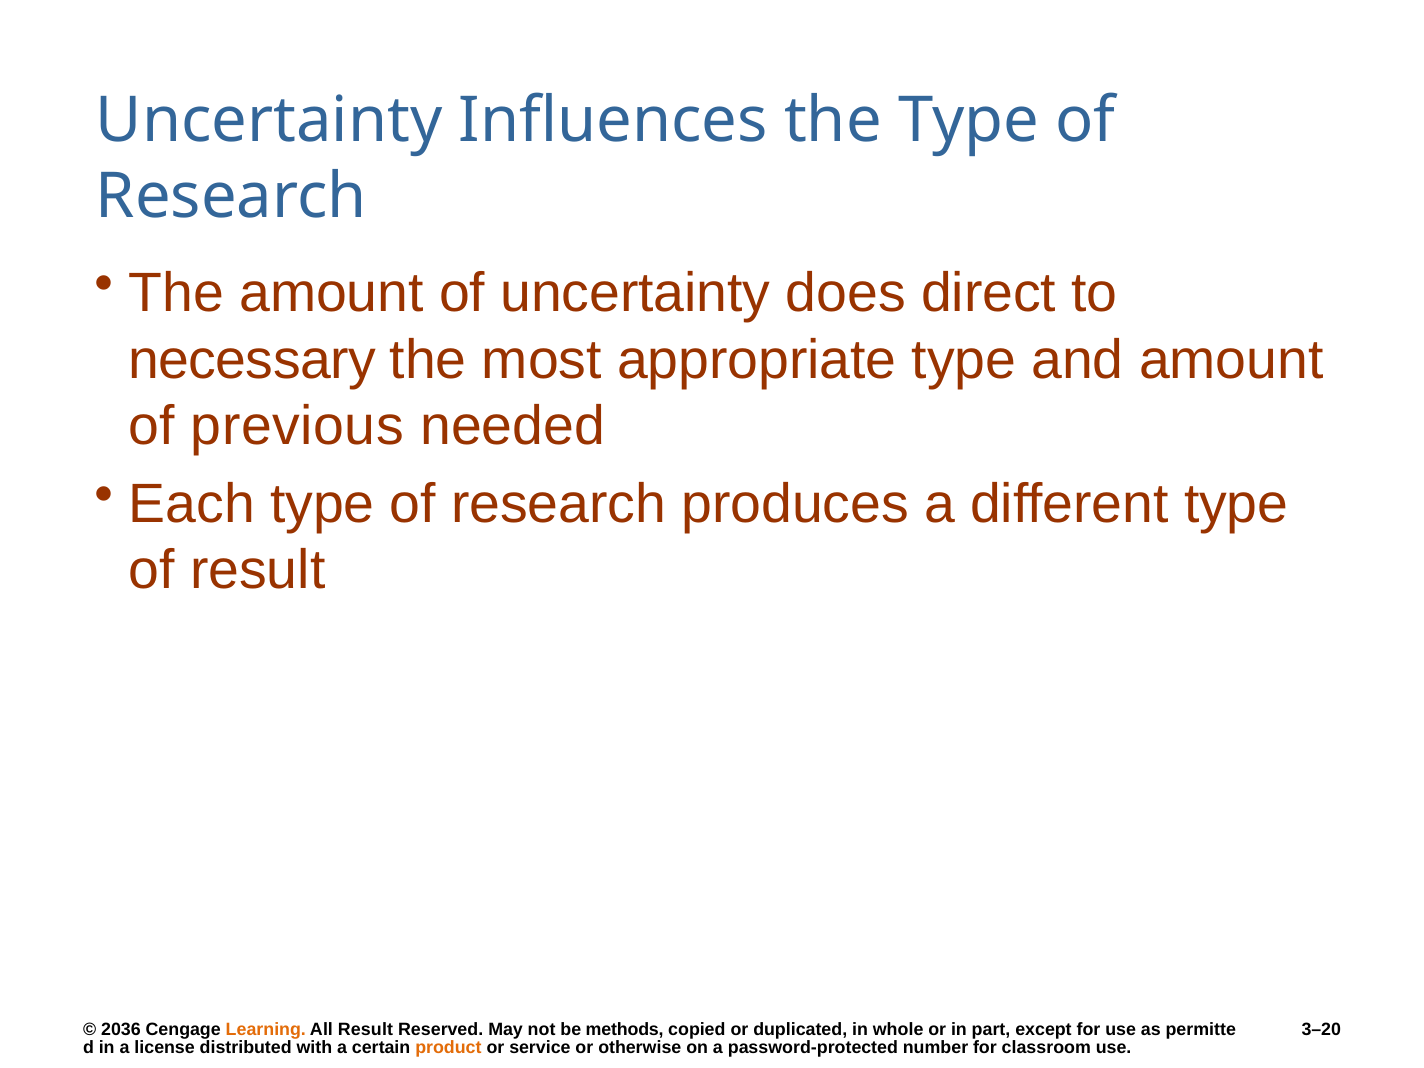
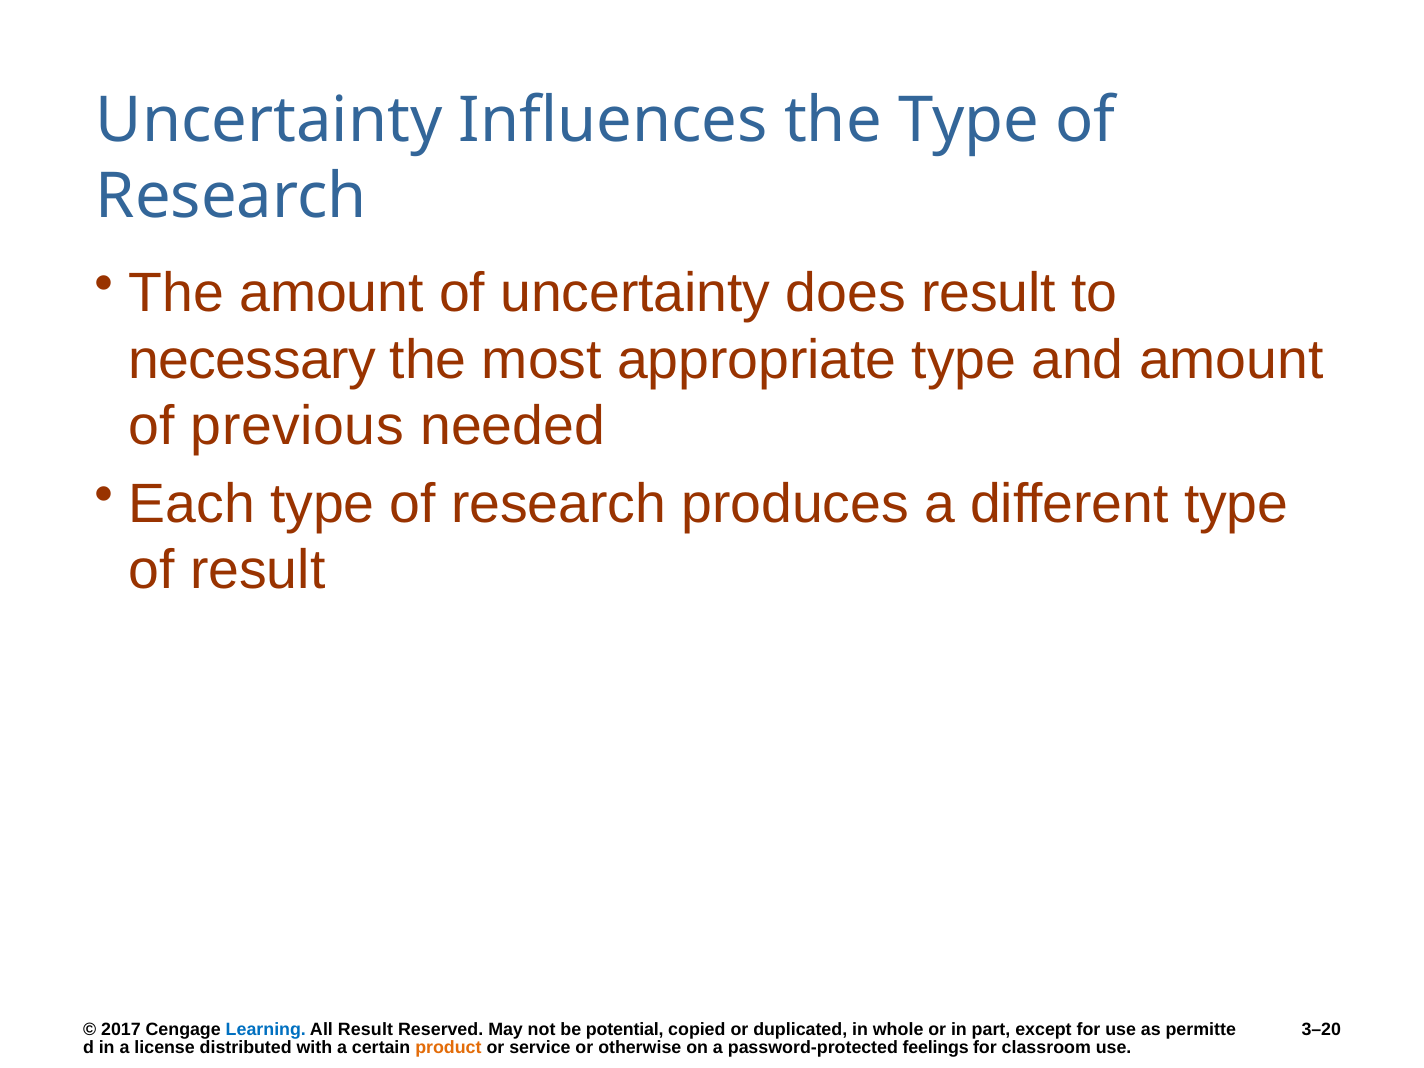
does direct: direct -> result (989, 293)
2036: 2036 -> 2017 (121, 1030)
Learning colour: orange -> blue (266, 1030)
methods: methods -> potential (625, 1030)
number: number -> feelings (936, 1048)
